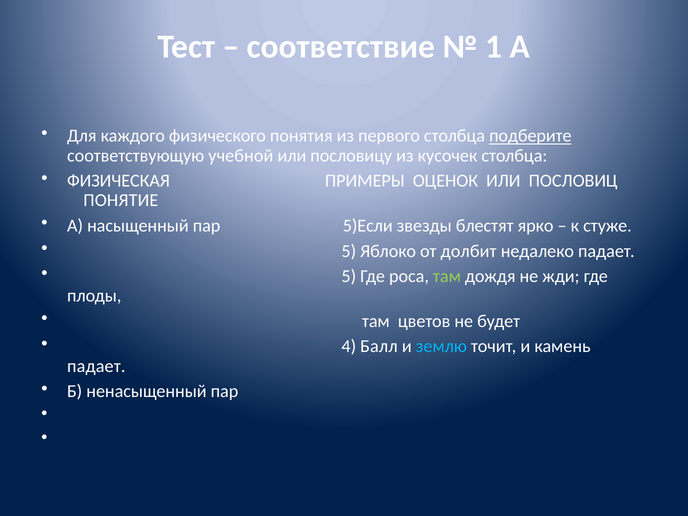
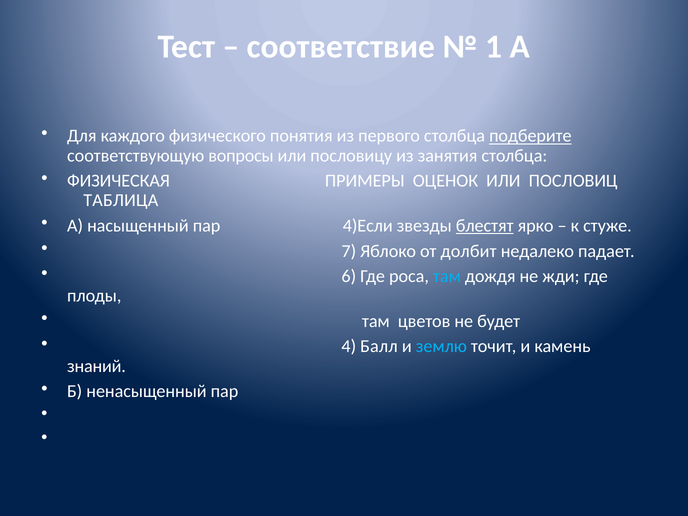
учебной: учебной -> вопросы (241, 156)
кусочек: кусочек -> занятия (448, 156)
ПОНЯТИЕ: ПОНЯТИЕ -> ТАБЛИЦА (121, 200)
5)Если: 5)Если -> 4)Если (368, 226)
блестят underline: none -> present (485, 226)
5: 5 -> 7 (349, 251)
5: 5 -> 6 (349, 276)
там colour: light green -> light blue (447, 276)
падает: падает -> знаний (96, 366)
